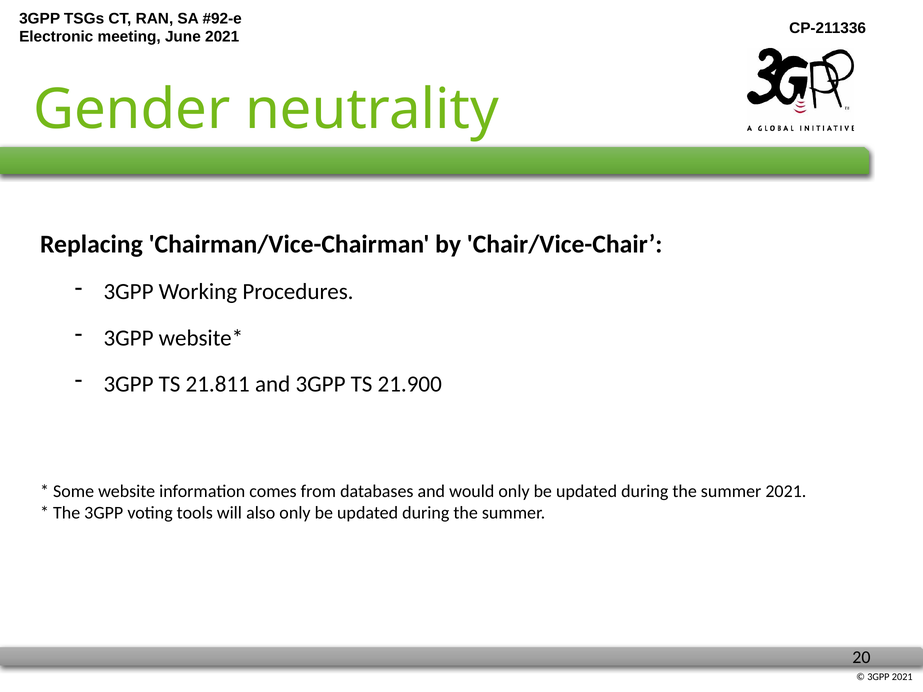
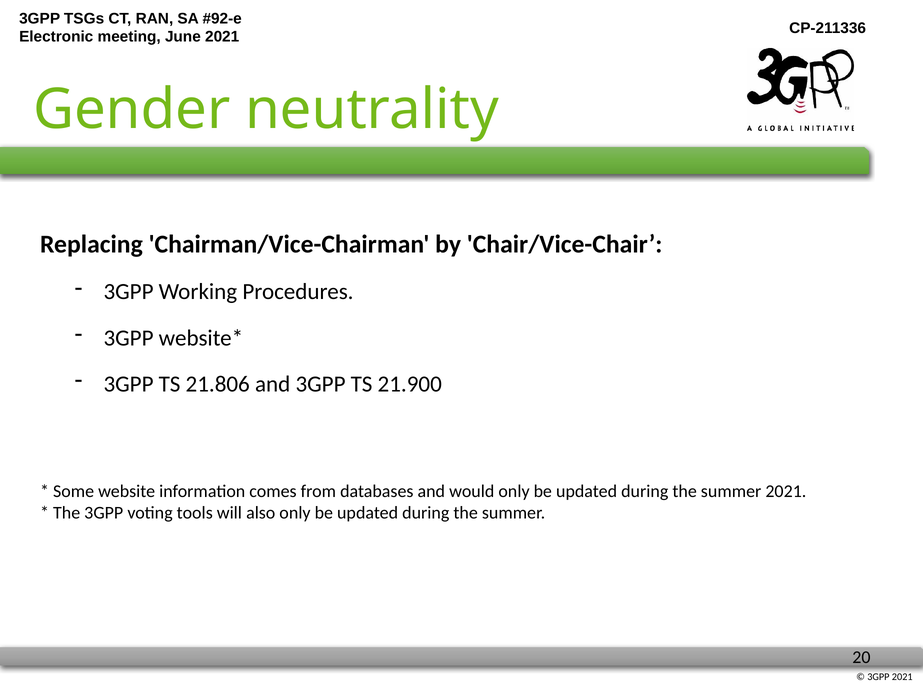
21.811: 21.811 -> 21.806 (218, 384)
